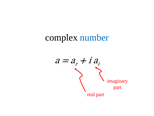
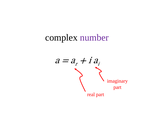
number colour: blue -> purple (94, 37)
